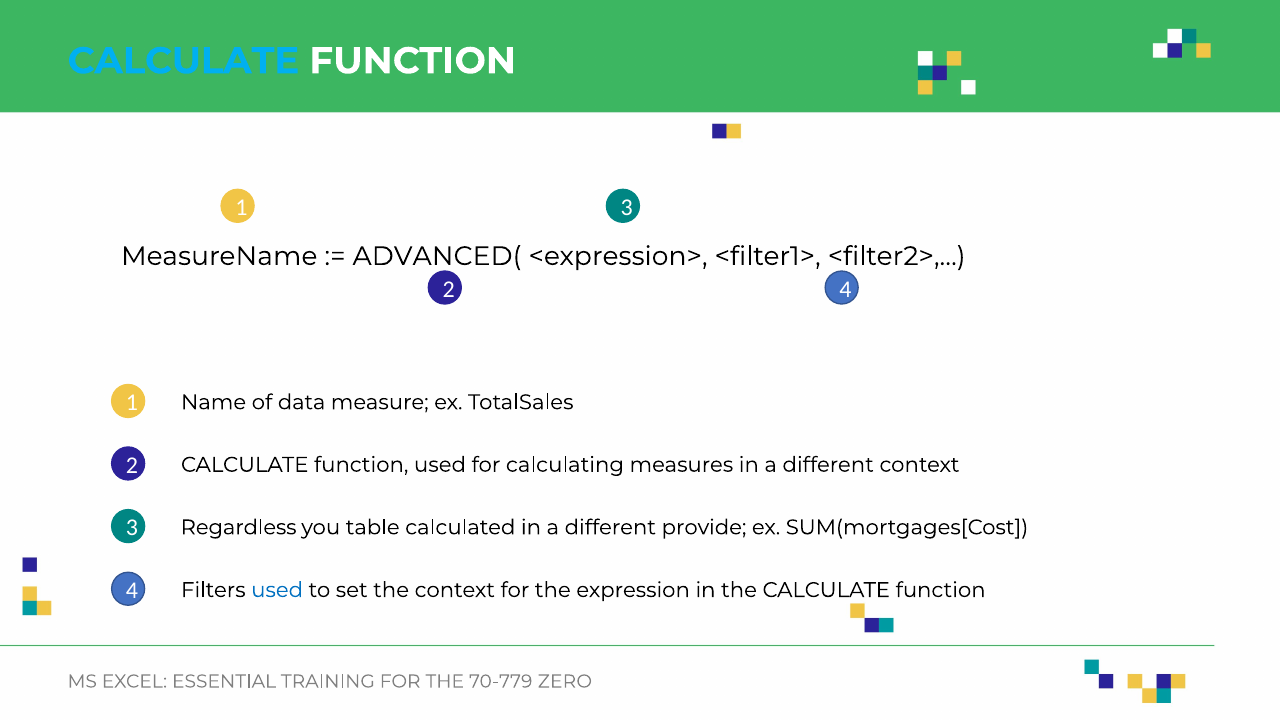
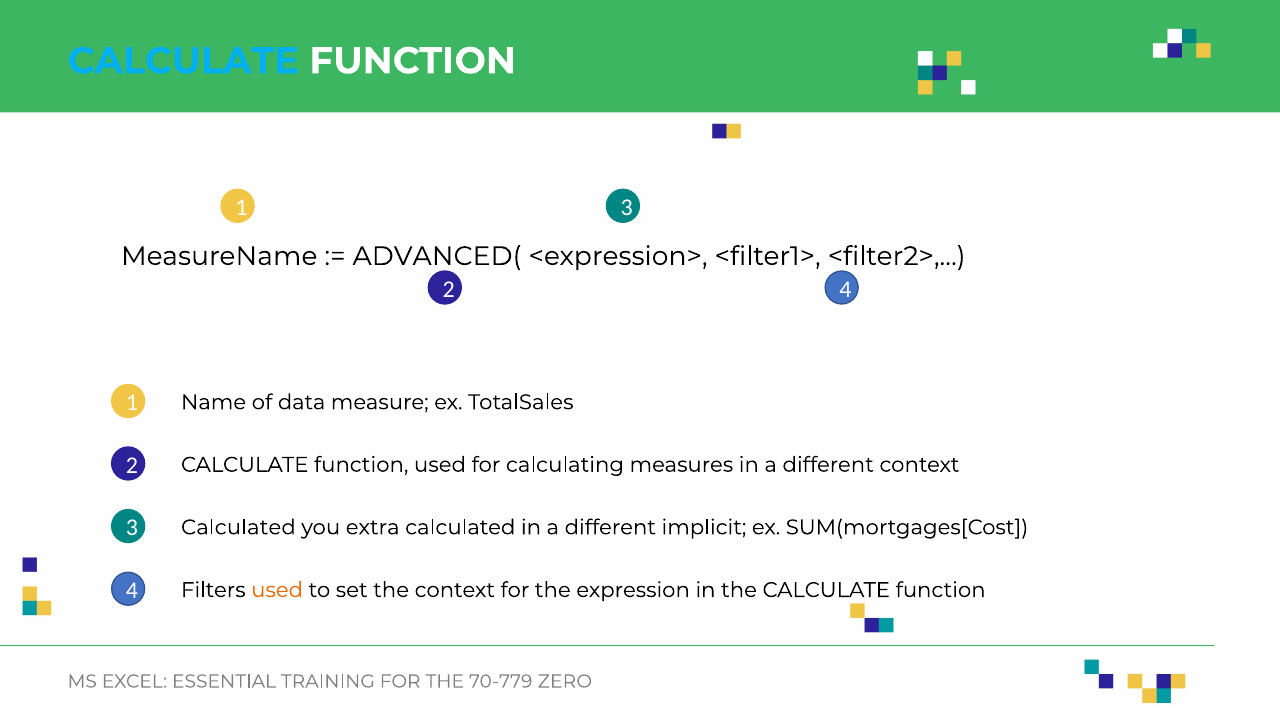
Regardless: Regardless -> Calculated (238, 527)
table: table -> extra (373, 527)
provide: provide -> implicit (704, 527)
used colour: blue -> orange (277, 590)
